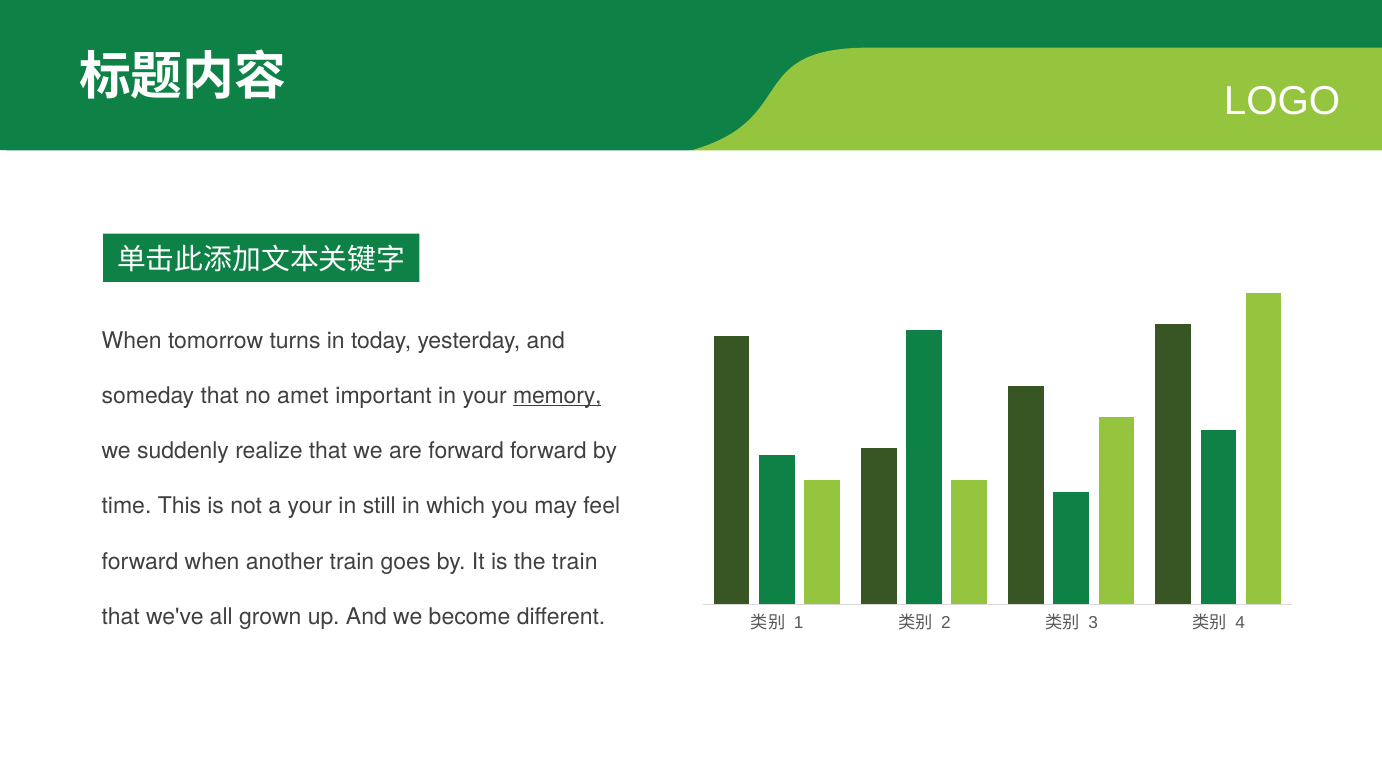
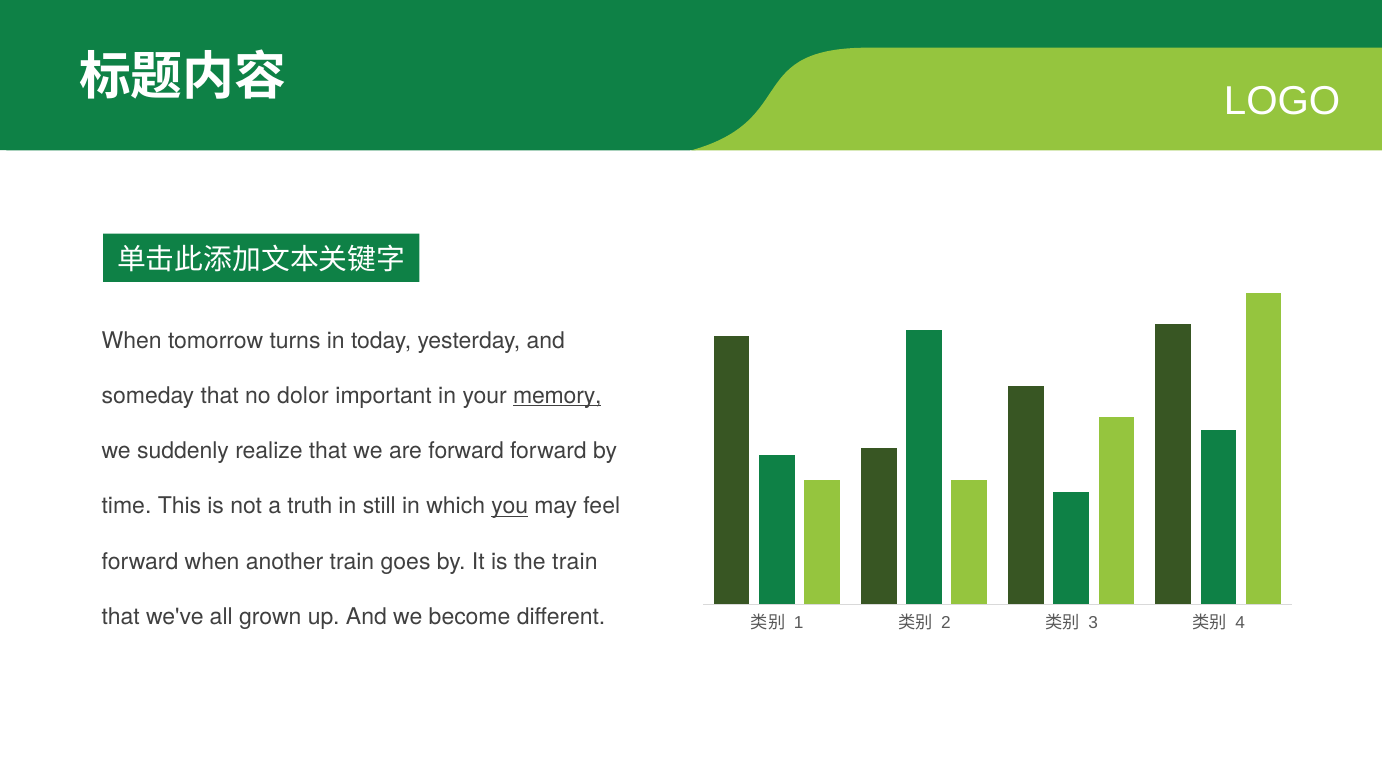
amet: amet -> dolor (303, 396)
a your: your -> truth (310, 507)
you underline: none -> present (510, 507)
